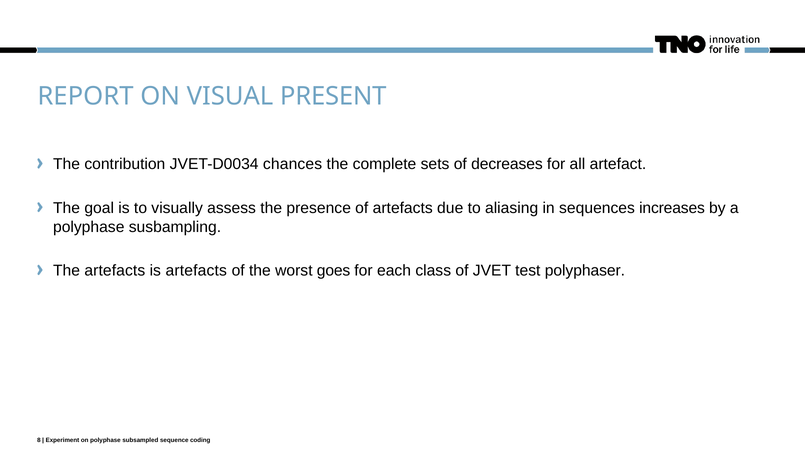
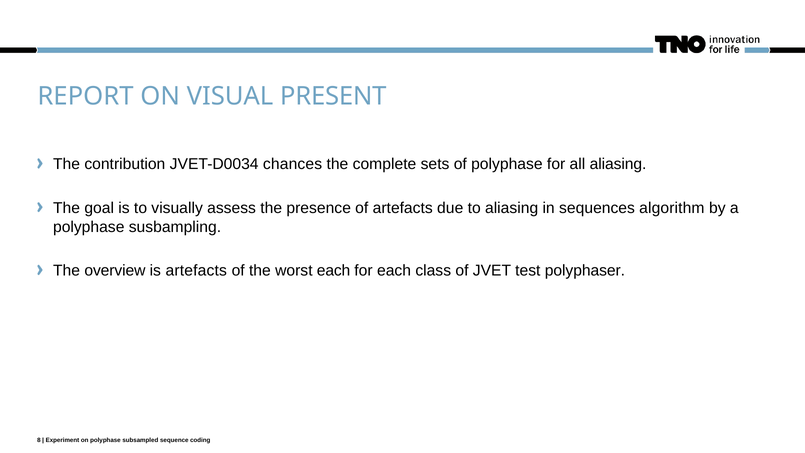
of decreases: decreases -> polyphase (507, 164)
all artefact: artefact -> aliasing (618, 164)
increases: increases -> algorithm (672, 208)
The artefacts: artefacts -> overview (115, 271)
worst goes: goes -> each (334, 271)
